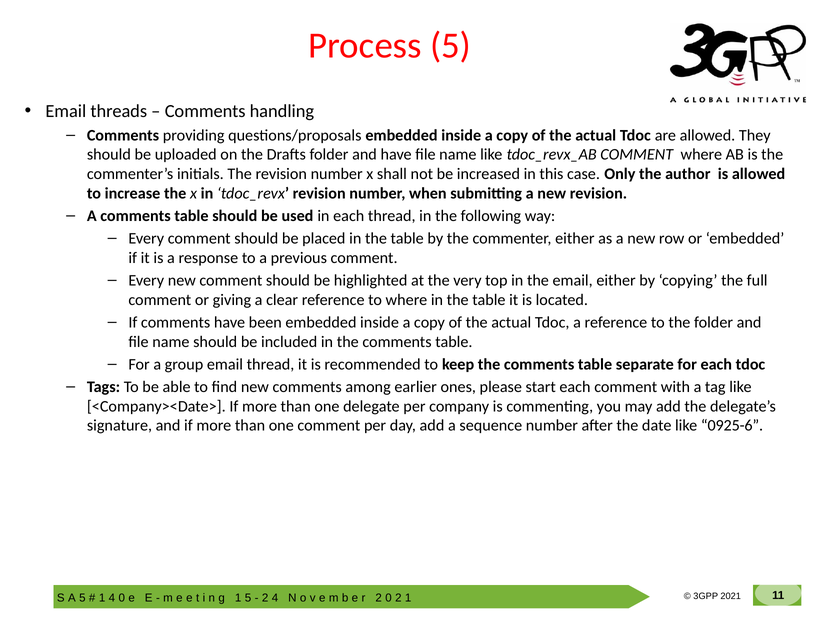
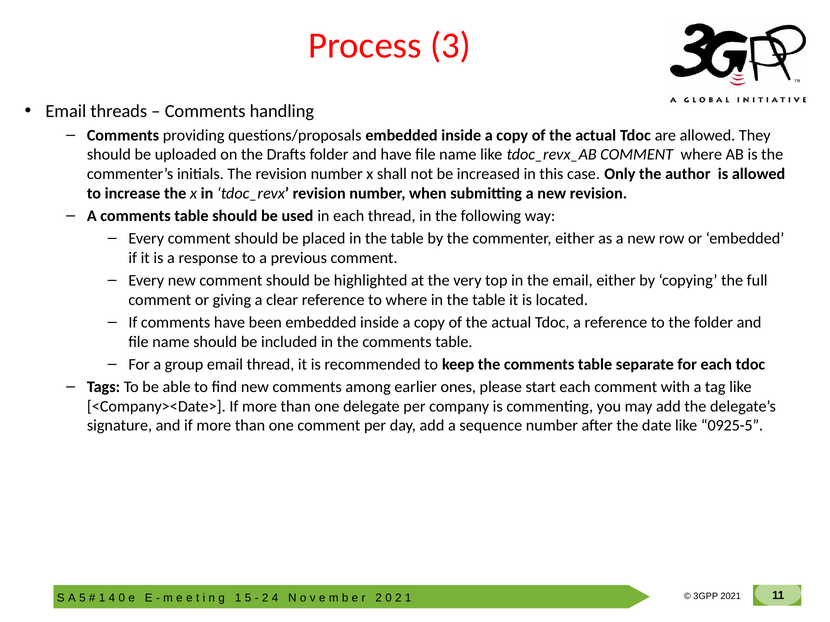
Process 5: 5 -> 3 (451, 46)
0925-6: 0925-6 -> 0925-5 (732, 426)
